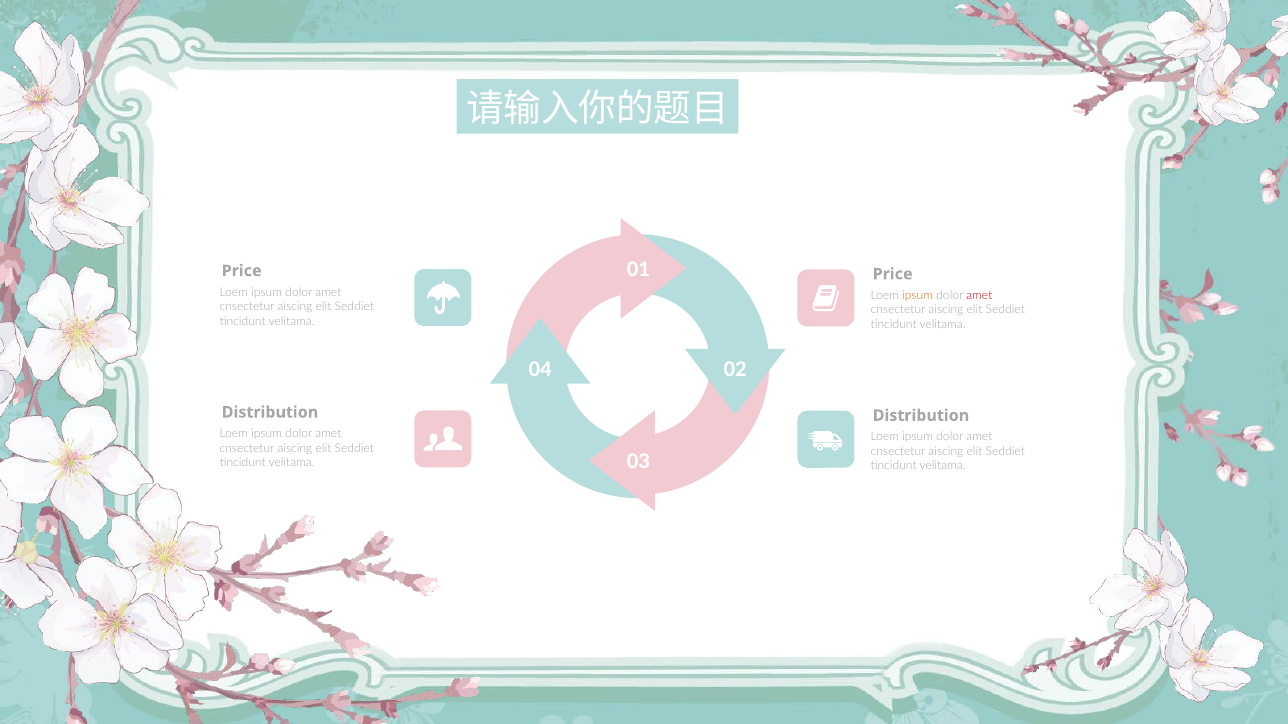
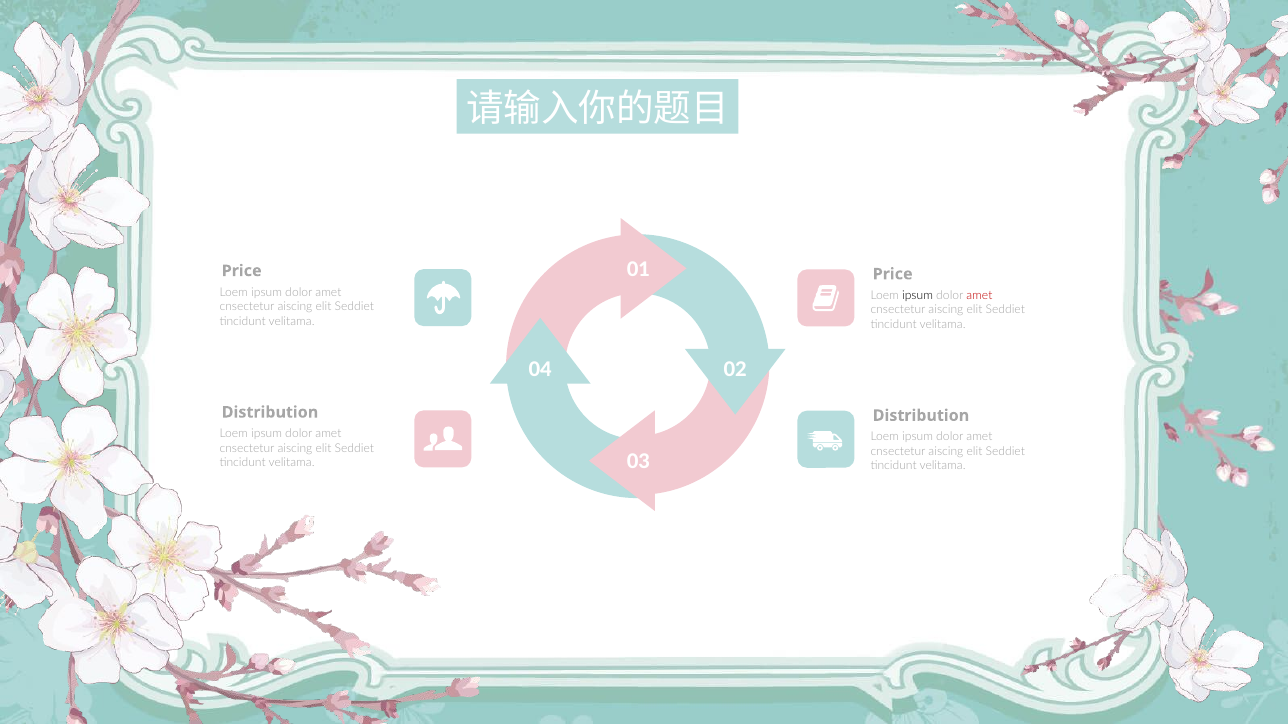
ipsum colour: orange -> black (918, 296)
